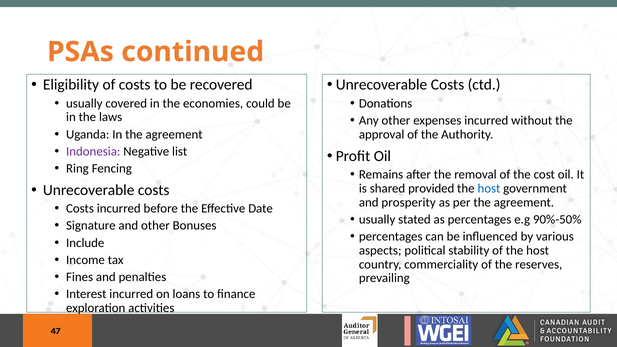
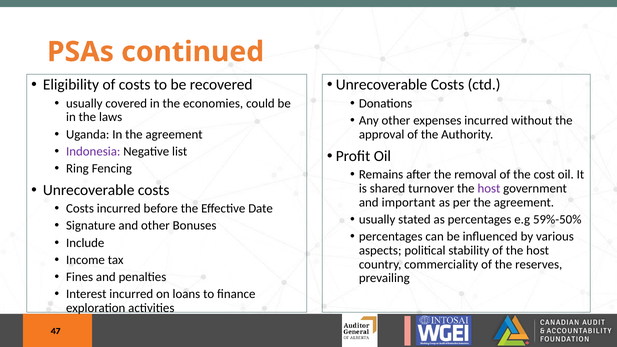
provided: provided -> turnover (431, 188)
host colour: blue -> purple (489, 188)
prosperity: prosperity -> important (409, 202)
90%-50%: 90%-50% -> 59%-50% (557, 219)
